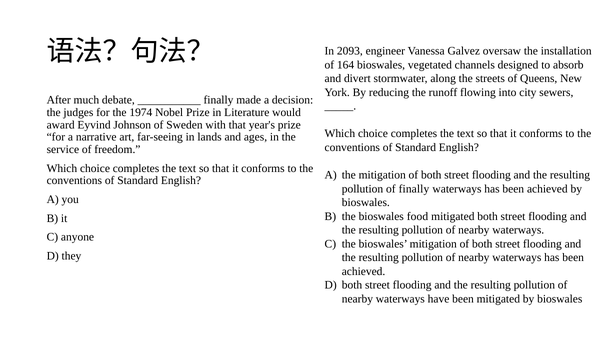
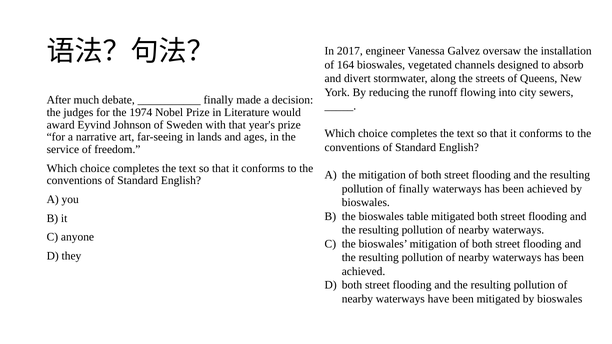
2093: 2093 -> 2017 (350, 51)
food: food -> table (418, 216)
